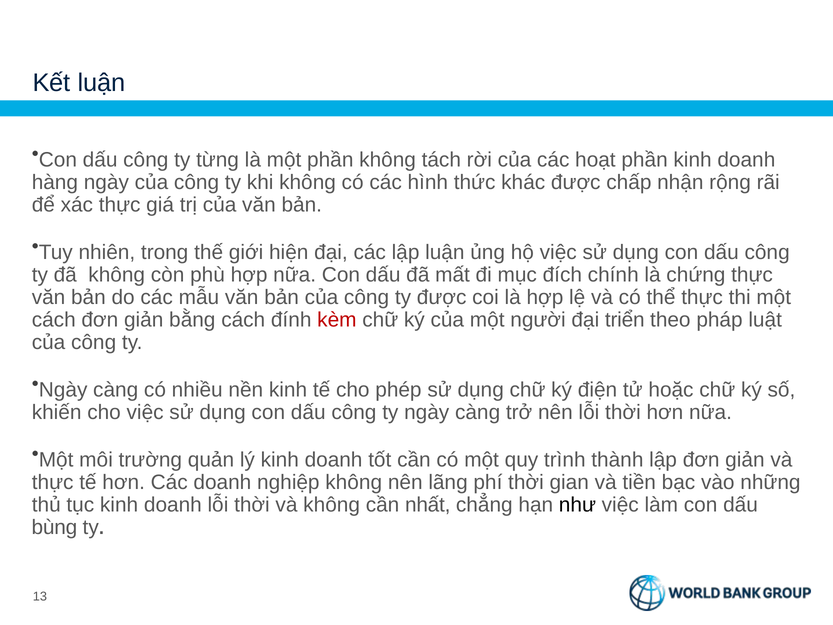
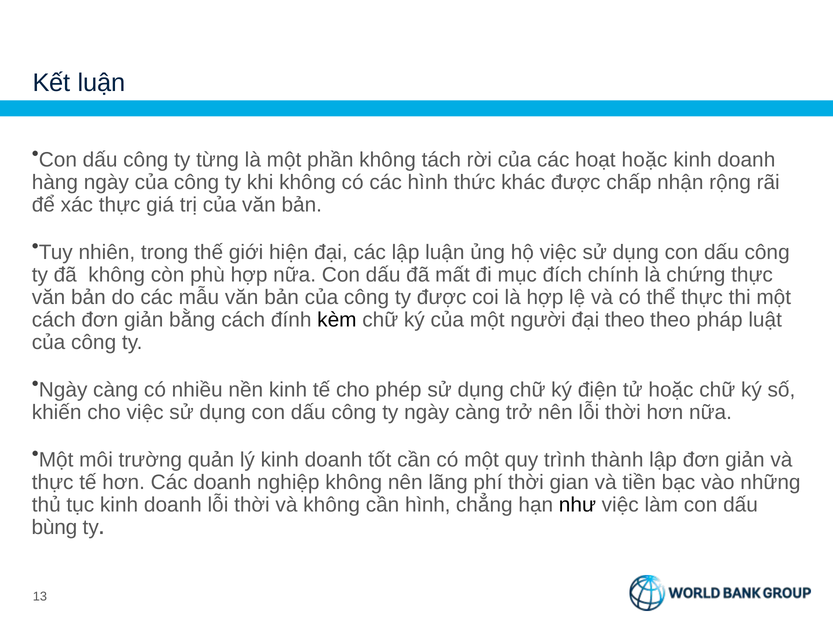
hoạt phần: phần -> hoặc (644, 160)
kèm colour: red -> black (337, 320)
đại triển: triển -> theo (625, 320)
cần nhất: nhất -> hình (428, 505)
